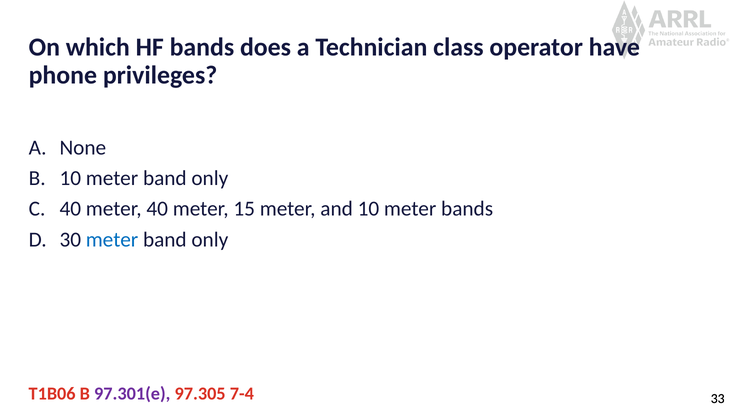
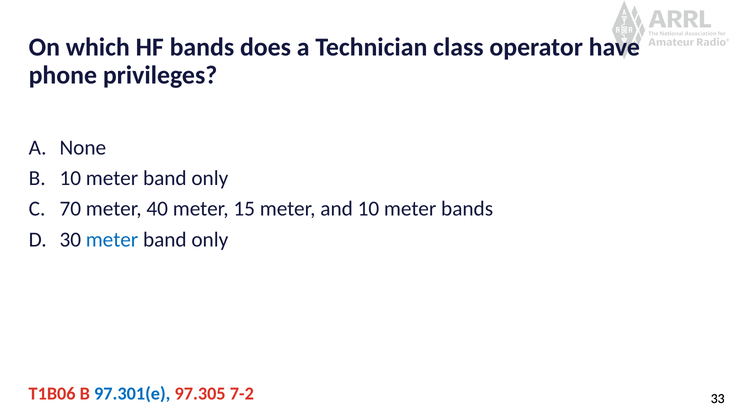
40: 40 -> 70 (70, 209)
97.301(e colour: purple -> blue (132, 393)
7-4: 7-4 -> 7-2 (242, 393)
